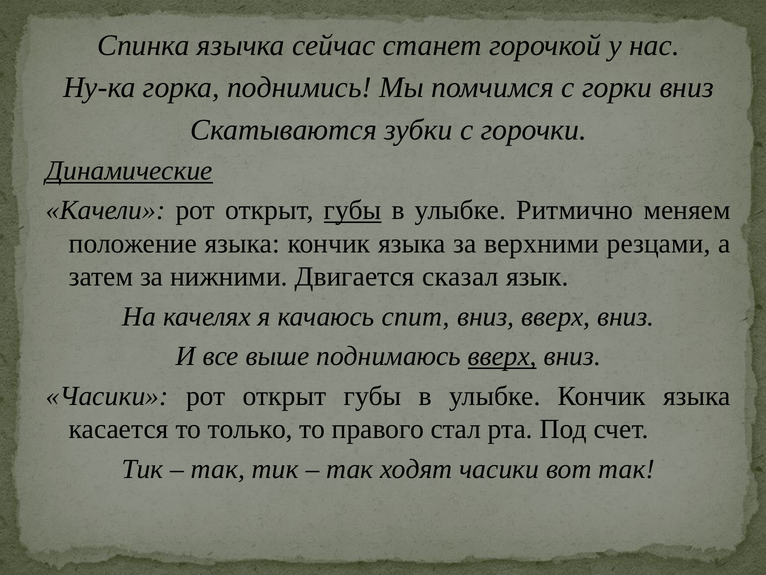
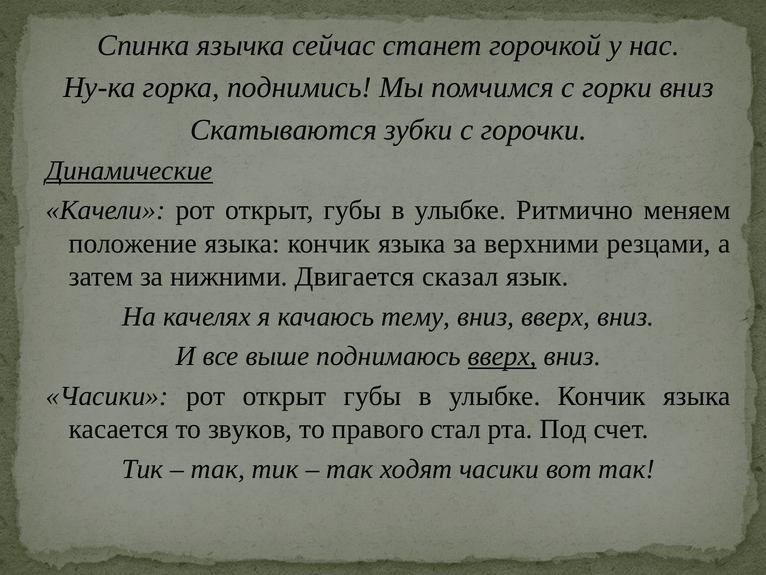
губы underline: present -> none (353, 210)
спит: спит -> тему (416, 316)
только: только -> звуков (250, 429)
